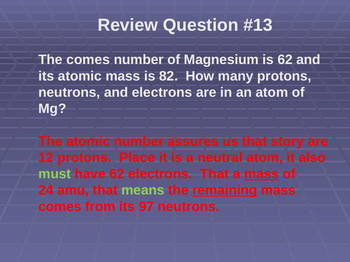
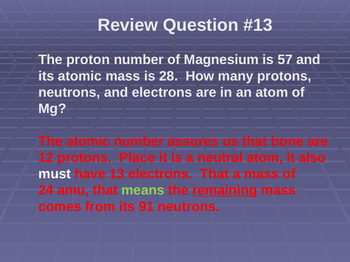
The comes: comes -> proton (88, 60)
is 62: 62 -> 57 (285, 60)
82: 82 -> 28 (169, 76)
story: story -> bone (287, 142)
must colour: light green -> white (55, 174)
have 62: 62 -> 13 (117, 174)
mass underline: present -> none (262, 174)
97: 97 -> 91 (146, 207)
